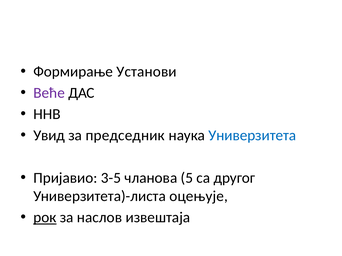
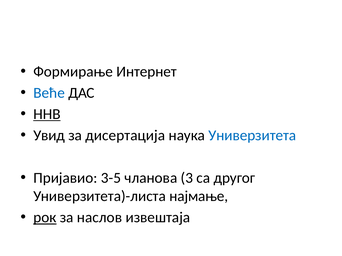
Установи: Установи -> Интернет (147, 72)
Веће colour: purple -> blue (49, 93)
ННВ underline: none -> present (47, 114)
председник: председник -> дисертација (125, 136)
5: 5 -> 3 (187, 178)
оцењује: оцењује -> најмање (199, 197)
